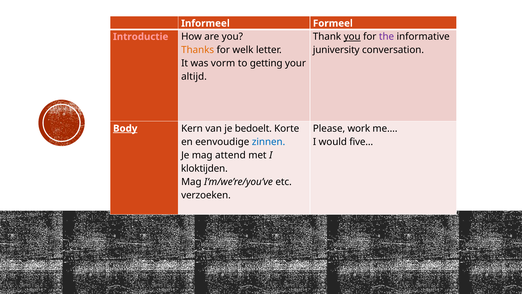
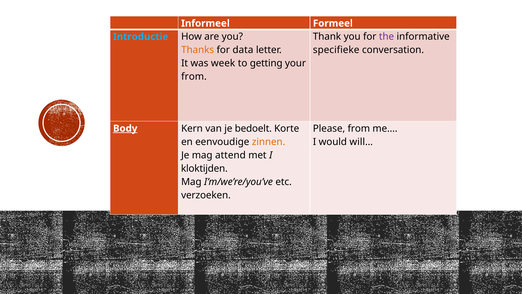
you underline: present -> none (352, 37)
Introductie colour: pink -> light blue (141, 37)
welk: welk -> data (243, 50)
juniversity: juniversity -> specifieke (336, 50)
vorm: vorm -> week (223, 63)
altijd: altijd -> from (194, 77)
Please work: work -> from (359, 128)
zinnen colour: blue -> orange (269, 142)
five…: five… -> will… (361, 142)
